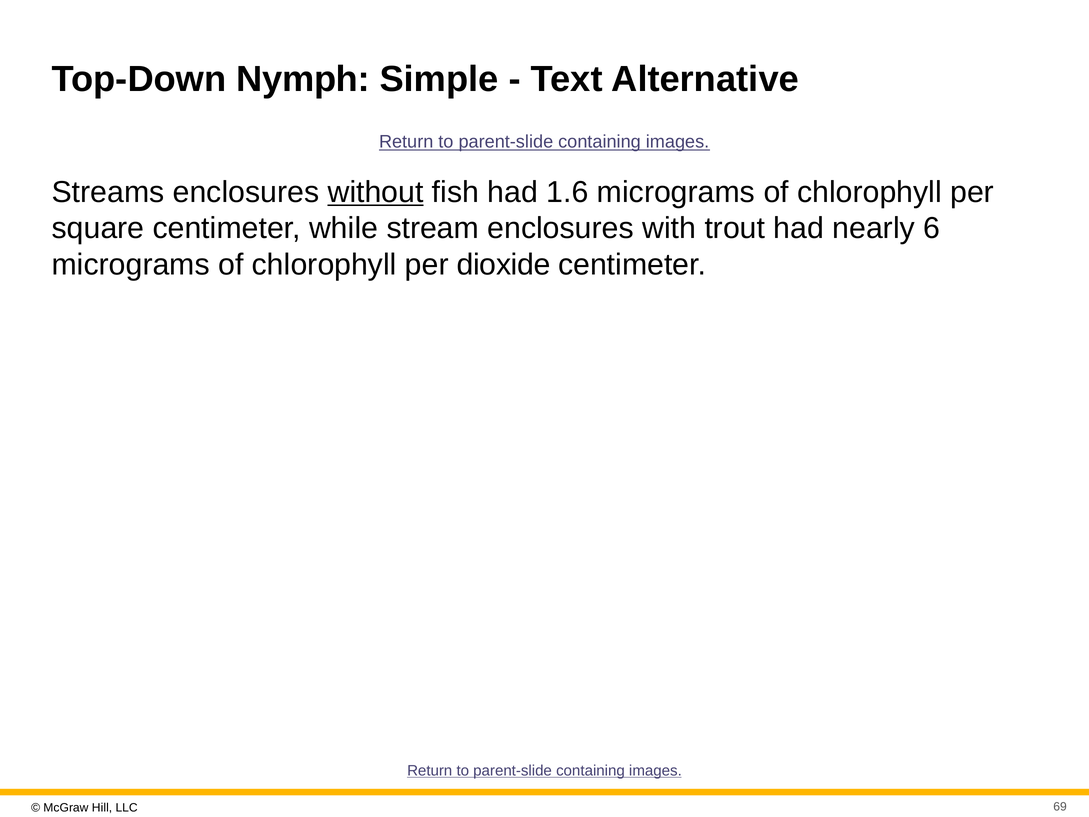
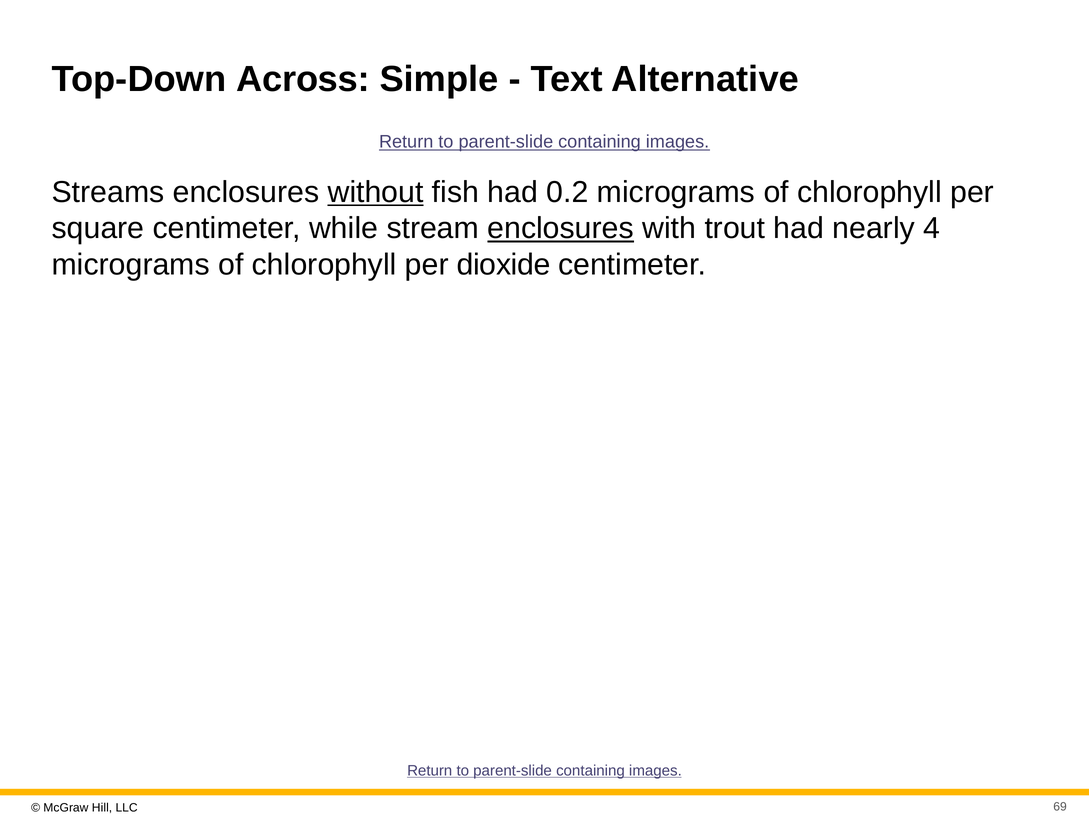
Nymph: Nymph -> Across (303, 79)
1.6: 1.6 -> 0.2 (567, 192)
enclosures underline: none -> present (561, 228)
6: 6 -> 4 (932, 228)
